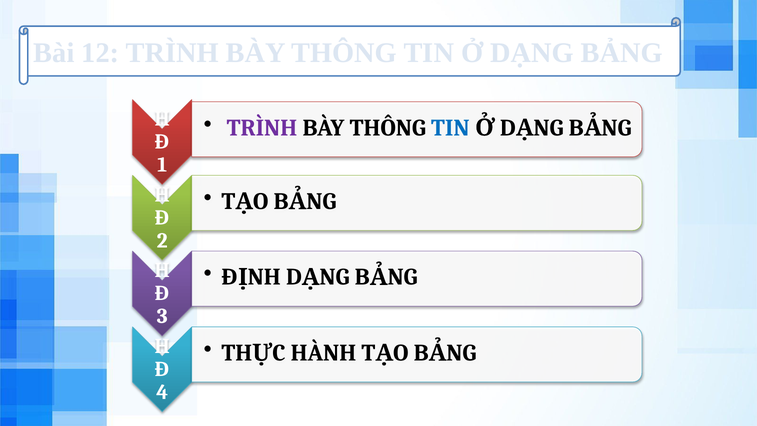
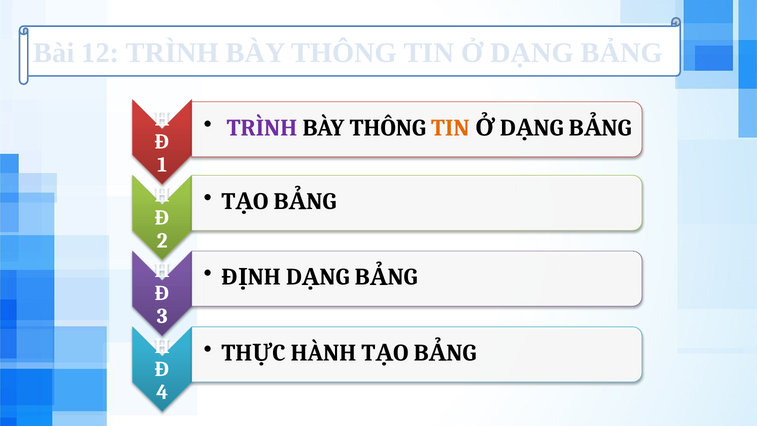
TIN colour: blue -> orange (450, 128)
